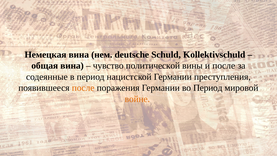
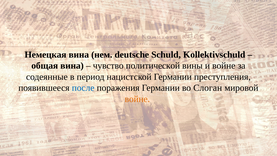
и после: после -> войне (224, 66)
после colour: orange -> blue (83, 88)
во Период: Период -> Слоган (208, 88)
